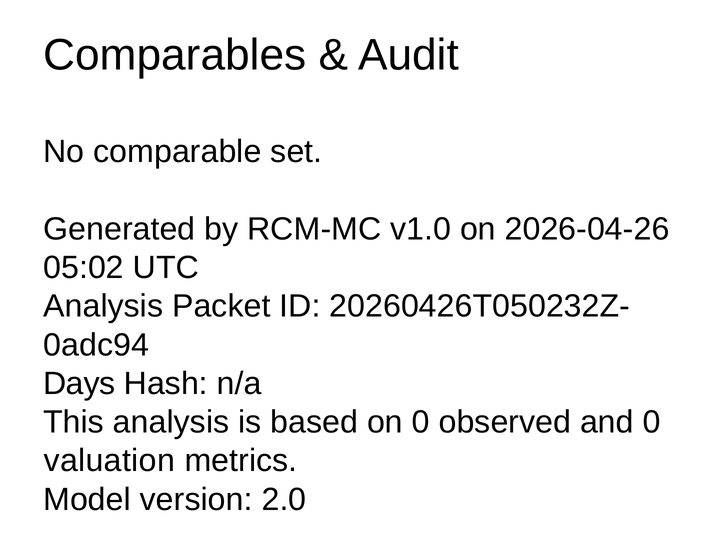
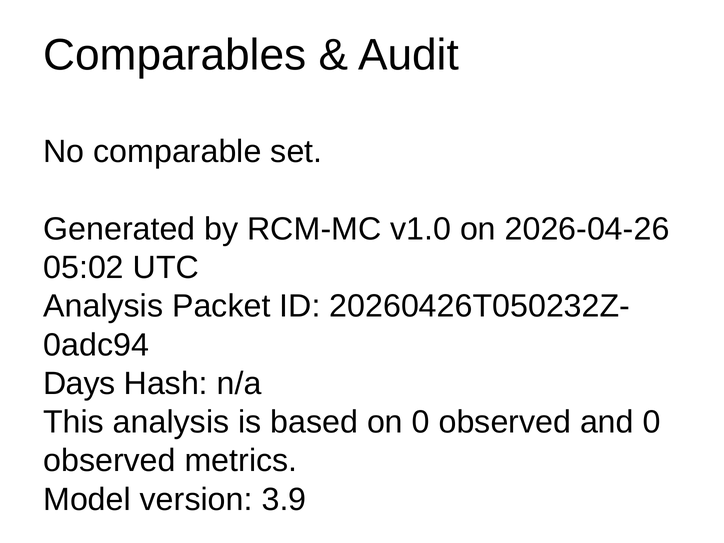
valuation: valuation -> observed (109, 461)
2.0: 2.0 -> 3.9 (284, 499)
